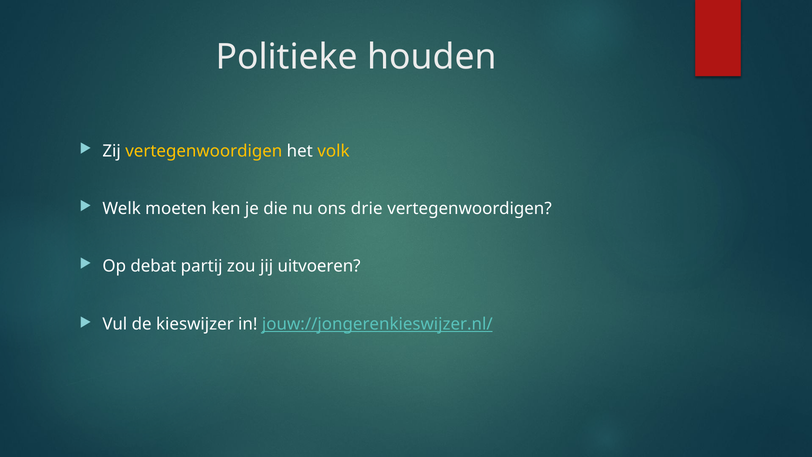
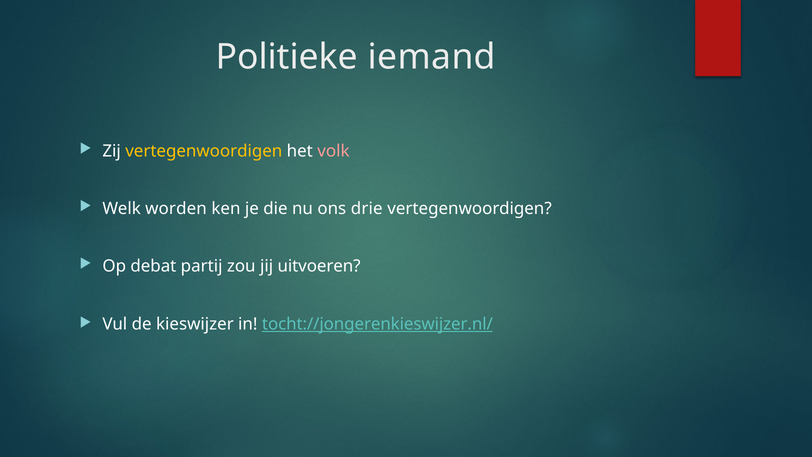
houden: houden -> iemand (432, 57)
volk colour: yellow -> pink (333, 151)
moeten: moeten -> worden (176, 209)
jouw://jongerenkieswijzer.nl/: jouw://jongerenkieswijzer.nl/ -> tocht://jongerenkieswijzer.nl/ (377, 324)
